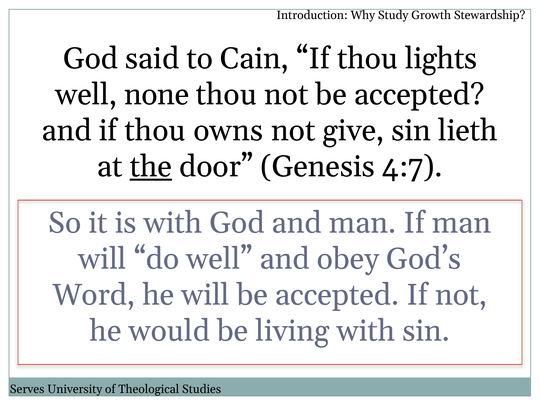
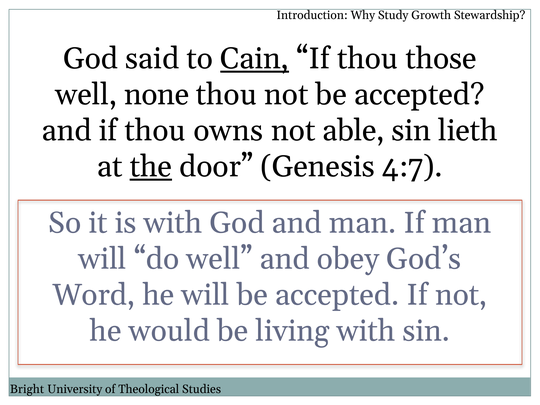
Cain underline: none -> present (255, 59)
lights: lights -> those (441, 59)
give: give -> able (354, 131)
Serves: Serves -> Bright (27, 389)
